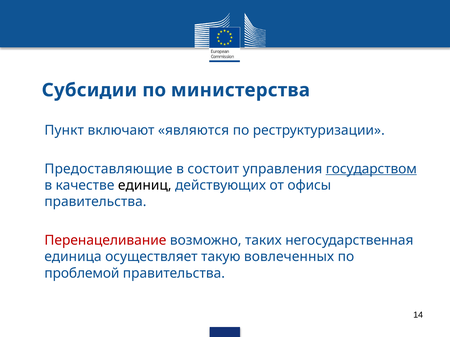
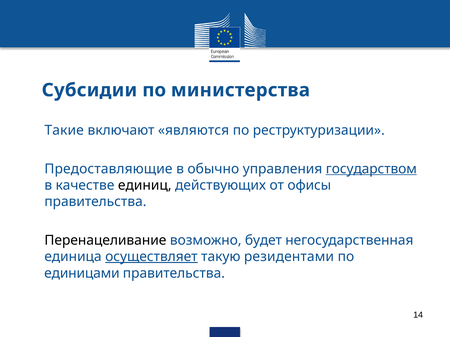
Пункт: Пункт -> Такие (64, 131)
состоит: состоит -> обычно (213, 169)
Перенацеливание colour: red -> black (105, 241)
таких: таких -> будет (263, 241)
осуществляет underline: none -> present (151, 257)
вовлеченных: вовлеченных -> резидентами (289, 257)
проблемой: проблемой -> единицами (82, 274)
